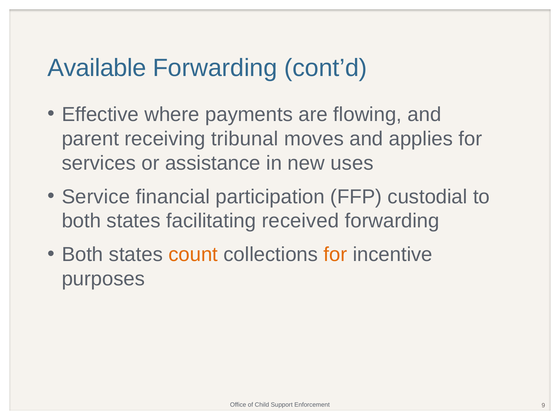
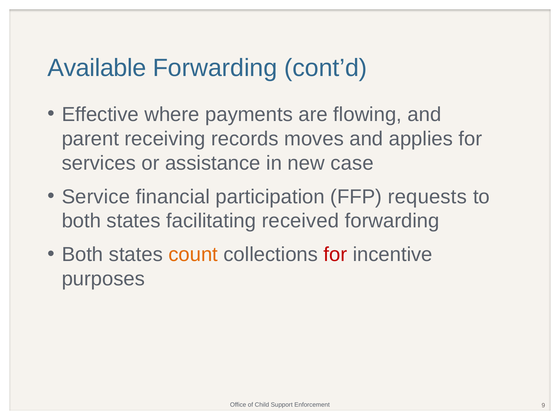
tribunal: tribunal -> records (245, 139)
uses: uses -> case (352, 163)
custodial: custodial -> requests (427, 197)
for colour: orange -> red (335, 255)
